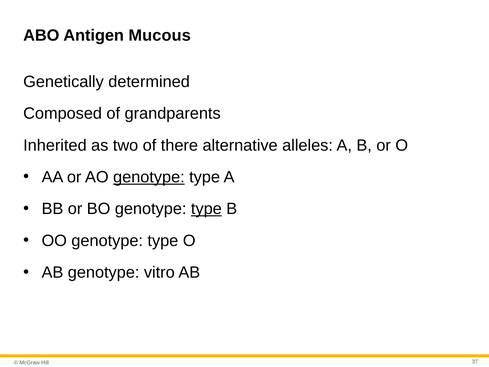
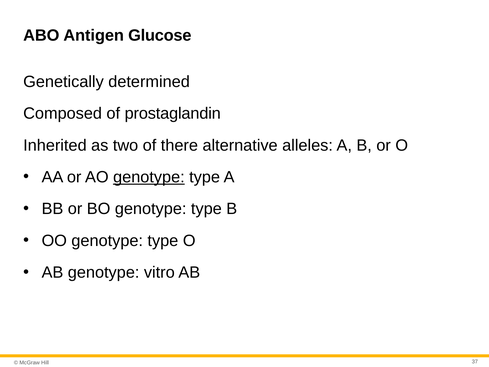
Mucous: Mucous -> Glucose (160, 36)
grandparents: grandparents -> prostaglandin (173, 113)
type underline: present -> none (206, 209)
